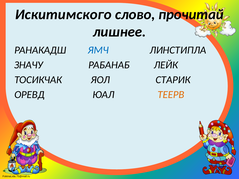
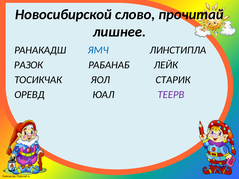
Искитимского: Искитимского -> Новосибирской (63, 14)
ЗНАЧУ: ЗНАЧУ -> РАЗОК (29, 65)
ТЕЕРВ colour: orange -> purple (171, 95)
